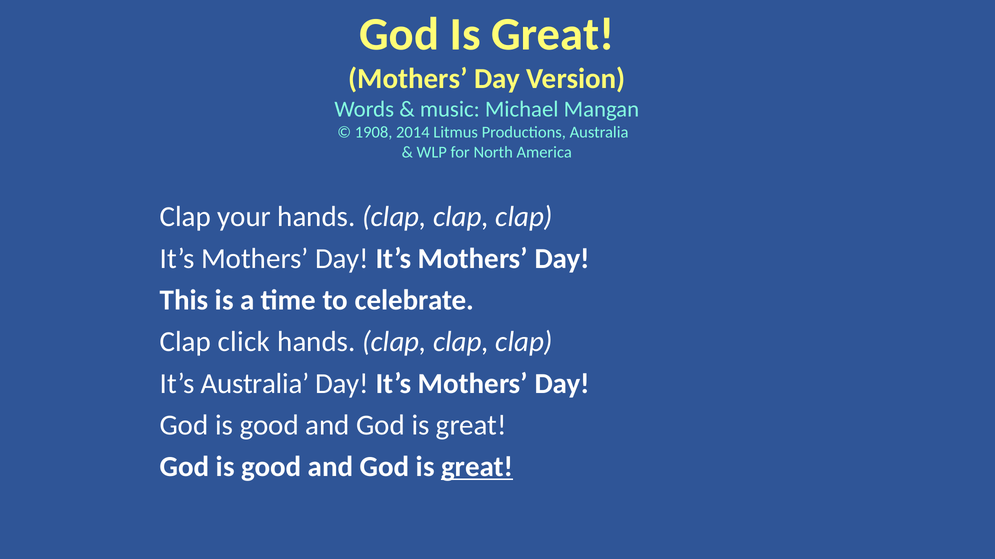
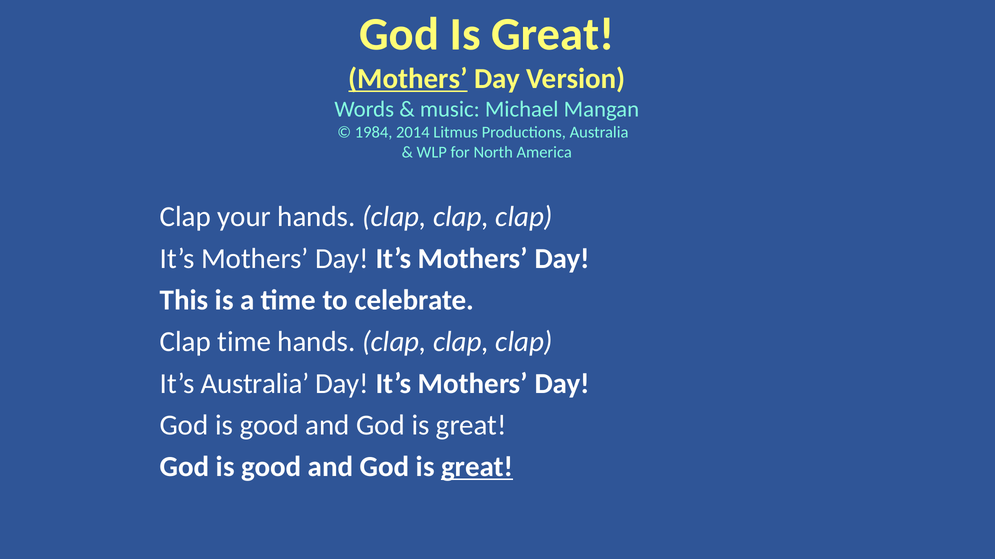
Mothers underline: none -> present (408, 79)
1908: 1908 -> 1984 (374, 133)
Clap click: click -> time (244, 342)
